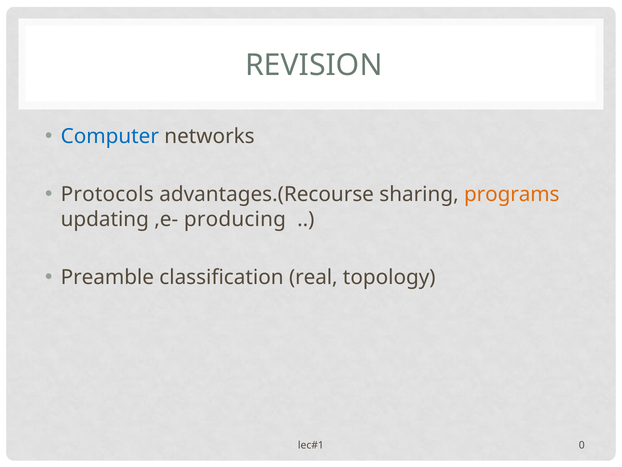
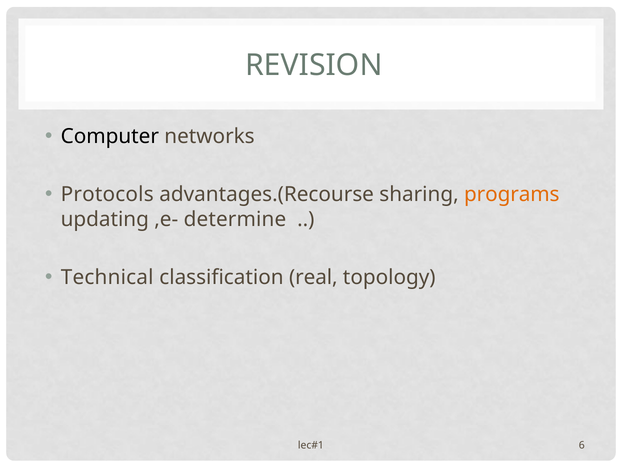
Computer colour: blue -> black (110, 136)
producing: producing -> determine (235, 219)
Preamble: Preamble -> Technical (107, 277)
0: 0 -> 6 (582, 445)
